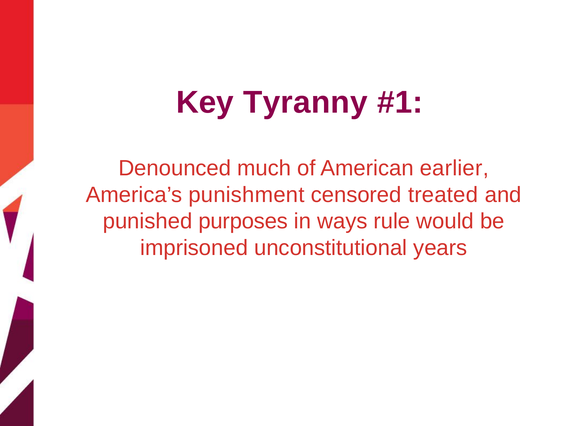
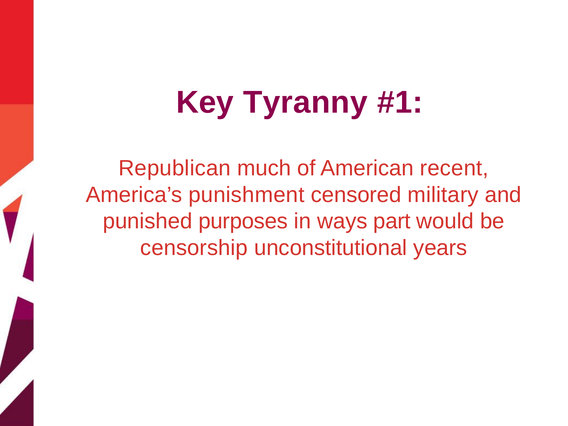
Denounced: Denounced -> Republican (175, 168)
earlier: earlier -> recent (454, 168)
treated: treated -> military (443, 195)
rule: rule -> part (392, 221)
imprisoned: imprisoned -> censorship (194, 248)
